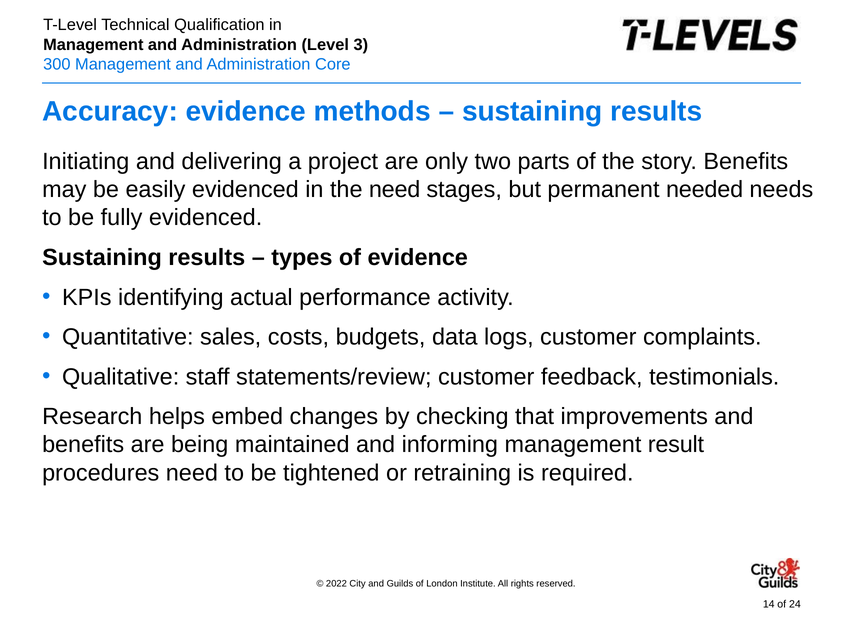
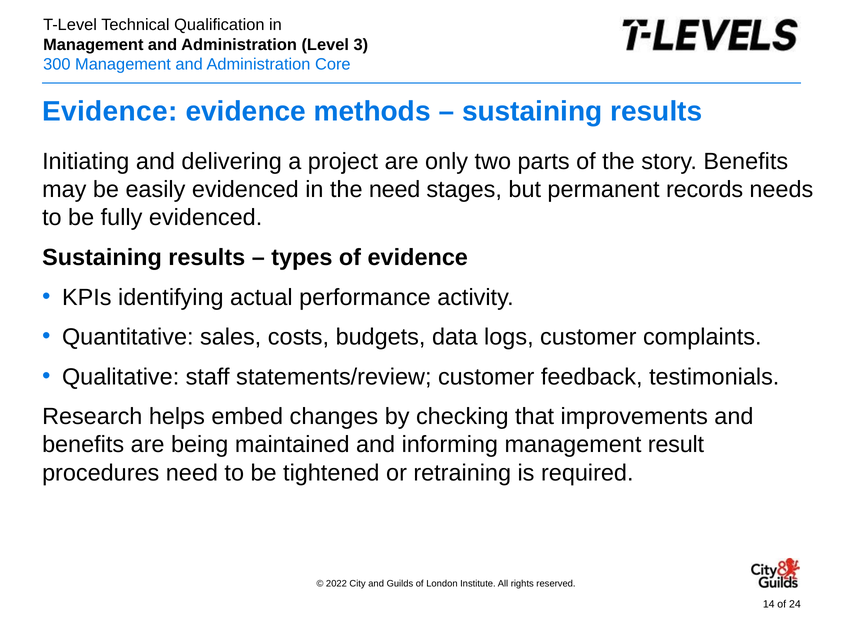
Accuracy: Accuracy -> Evidence (110, 112)
needed: needed -> records (705, 190)
